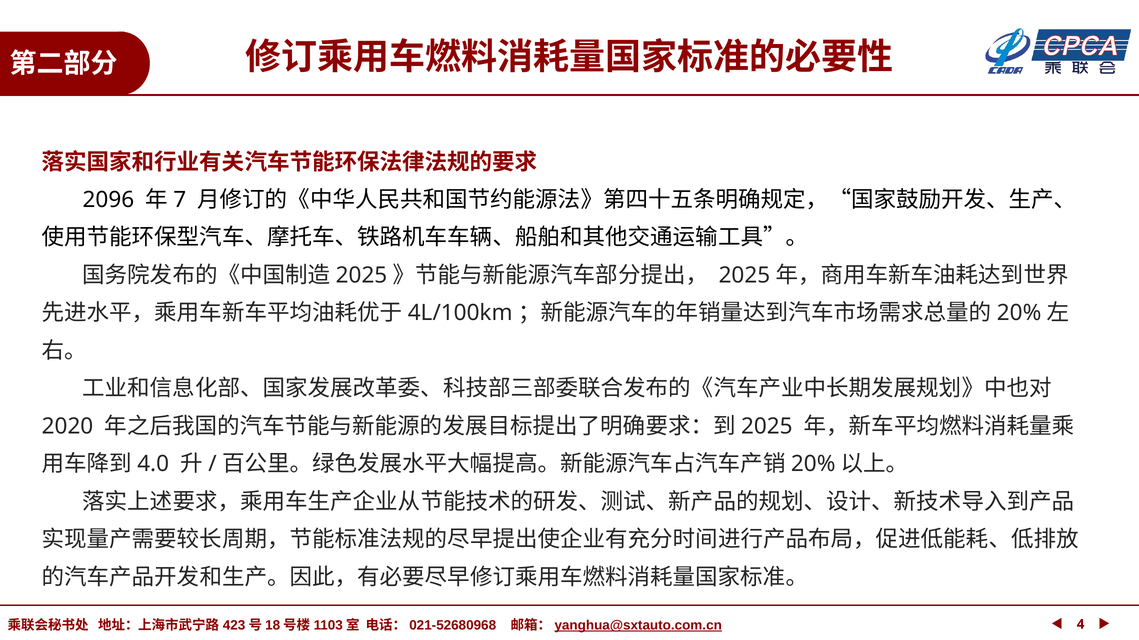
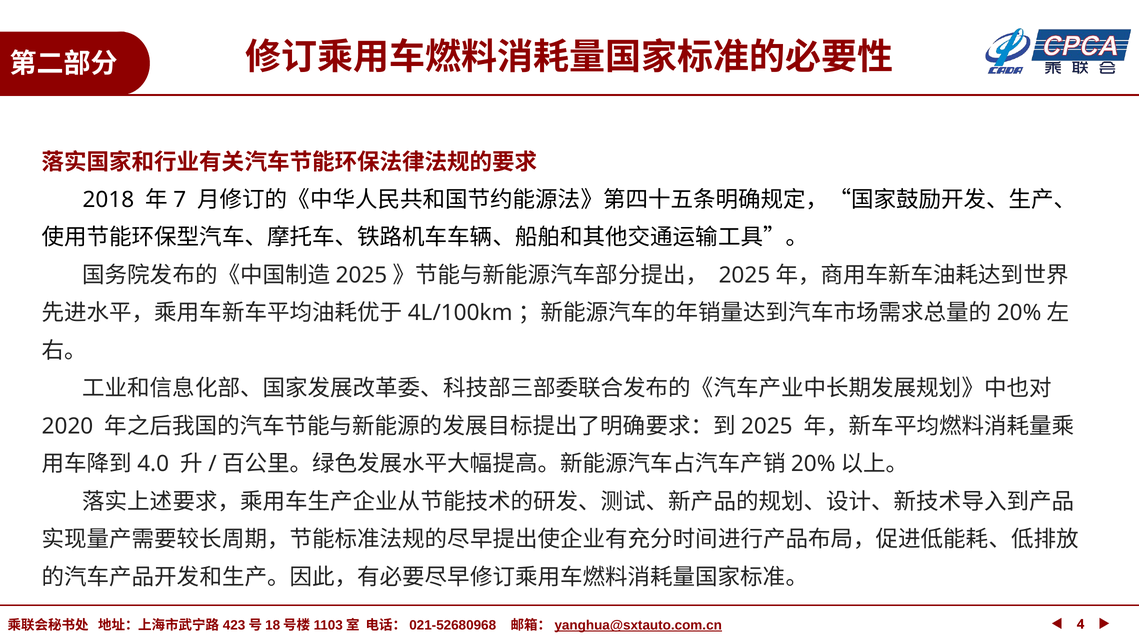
2096: 2096 -> 2018 (108, 200)
